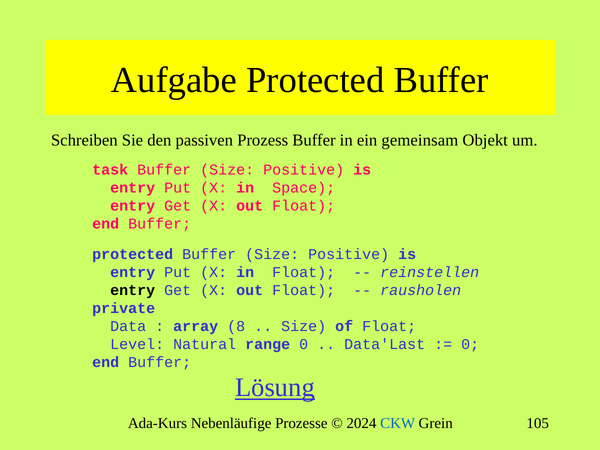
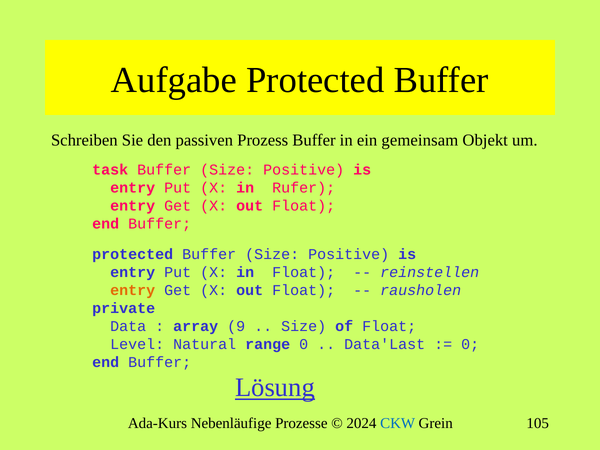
Space: Space -> Rufer (304, 188)
entry colour: black -> orange (133, 290)
8: 8 -> 9 (236, 326)
